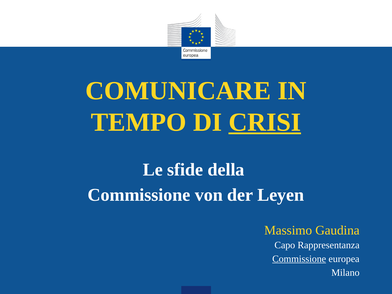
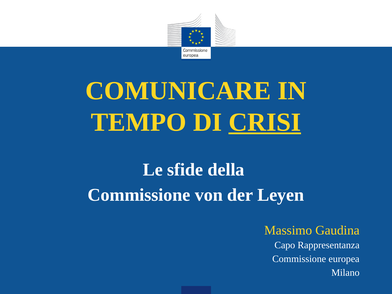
Commissione underline: present -> none (299, 259)
